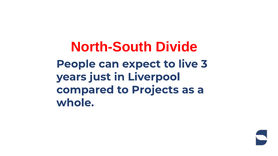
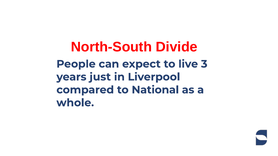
Projects: Projects -> National (155, 90)
